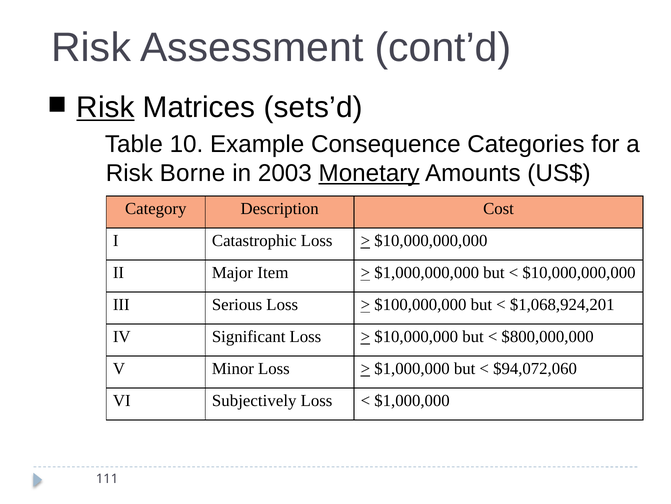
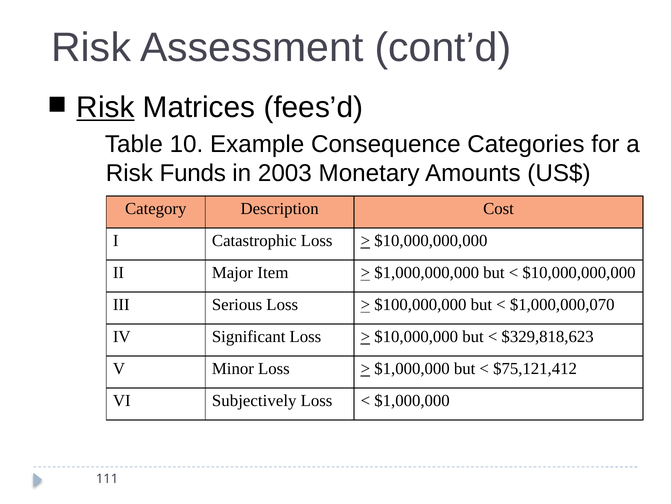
sets’d: sets’d -> fees’d (313, 107)
Borne: Borne -> Funds (193, 173)
Monetary underline: present -> none (369, 173)
$1,068,924,201: $1,068,924,201 -> $1,000,000,070 (562, 304)
$800,000,000: $800,000,000 -> $329,818,623 (548, 336)
$94,072,060: $94,072,060 -> $75,121,412 (535, 368)
